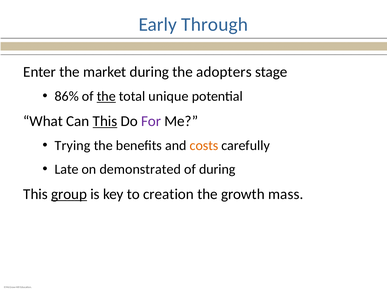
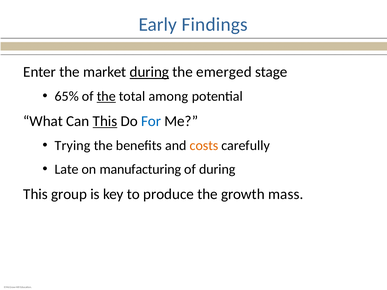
Through: Through -> Findings (215, 25)
during underline: none -> present (149, 72)
adopters: adopters -> emerged (224, 72)
86%: 86% -> 65% (67, 96)
unique: unique -> among (168, 96)
For colour: purple -> blue (151, 121)
demonstrated: demonstrated -> manufacturing (140, 170)
group underline: present -> none (69, 194)
creation: creation -> produce (168, 194)
